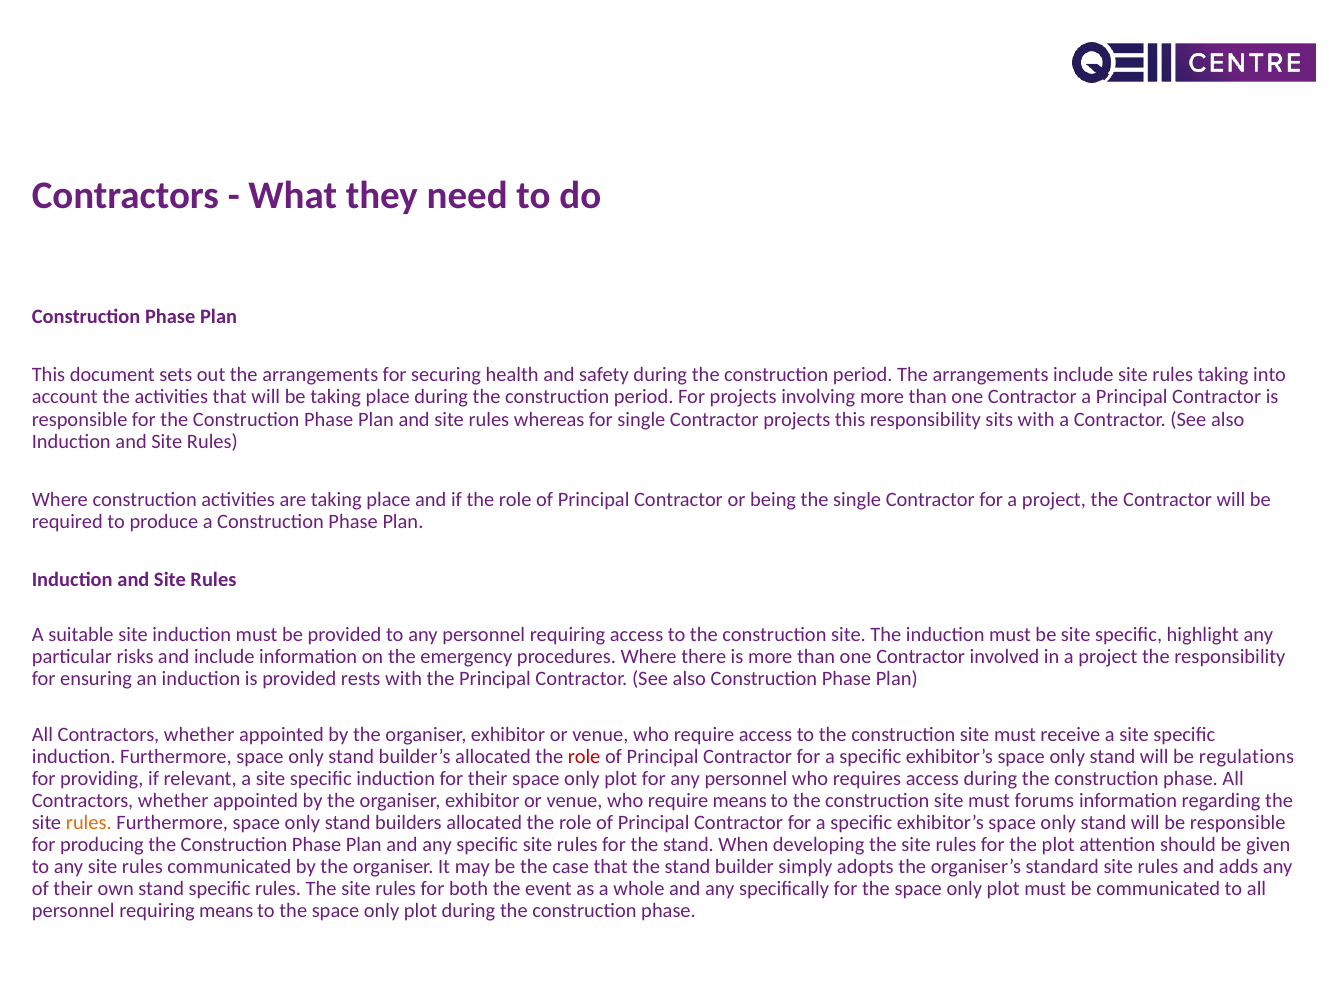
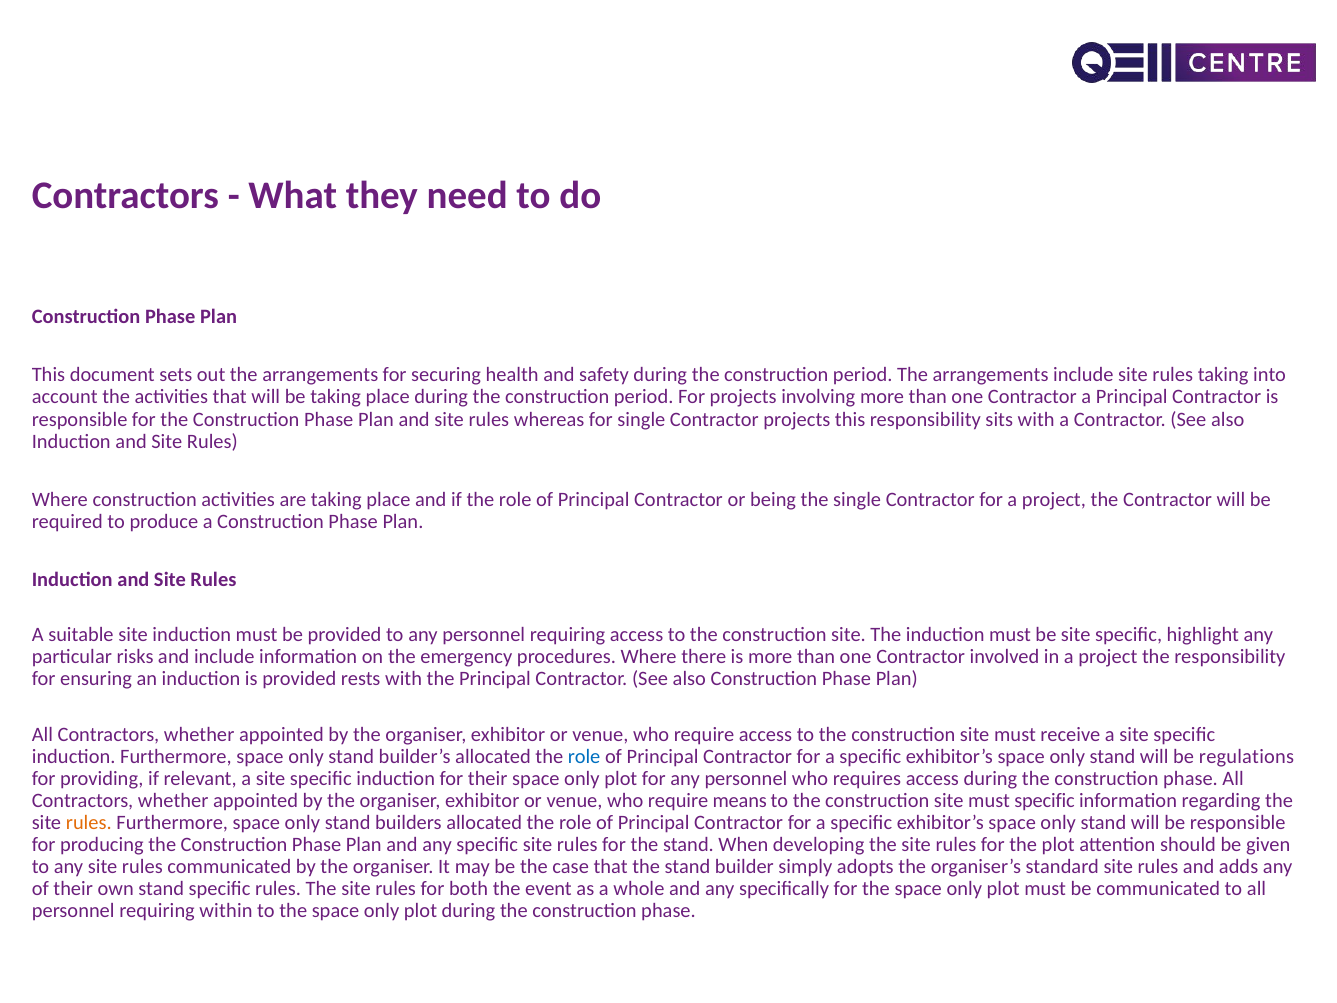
role colour: red -> blue (584, 756)
must forums: forums -> specific (1045, 800)
requiring means: means -> within (226, 911)
